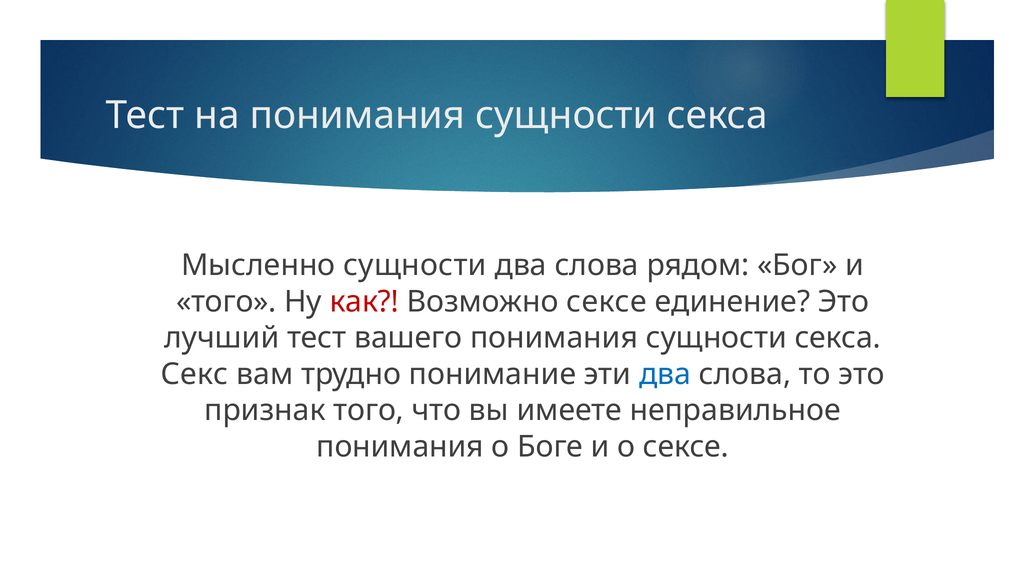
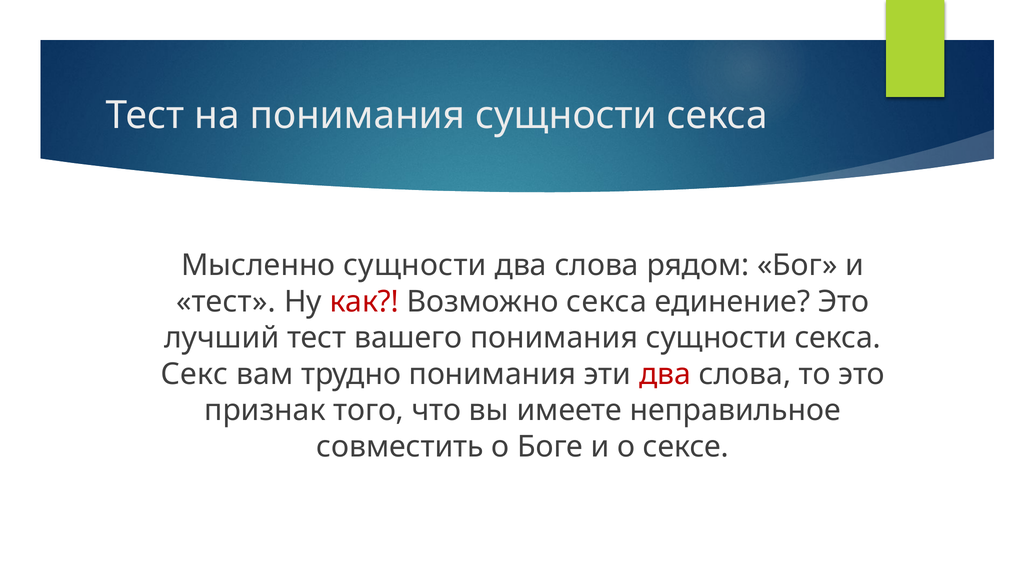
того: того -> тест (226, 302)
Возможно сексе: сексе -> секса (607, 302)
трудно понимание: понимание -> понимания (493, 374)
два colour: blue -> red (665, 374)
понимания: понимания -> совместить (400, 447)
